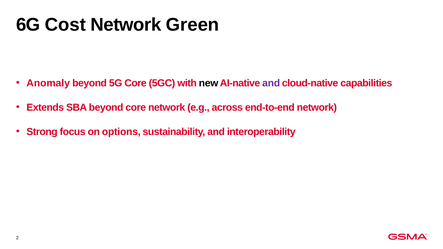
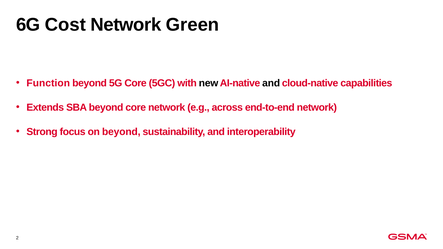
Anomaly: Anomaly -> Function (48, 83)
and colour: purple -> black (271, 83)
on options: options -> beyond (121, 132)
